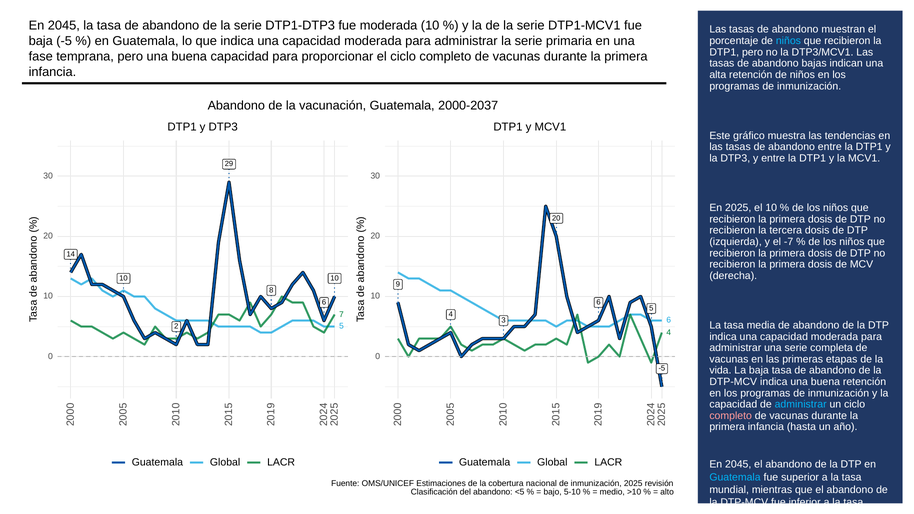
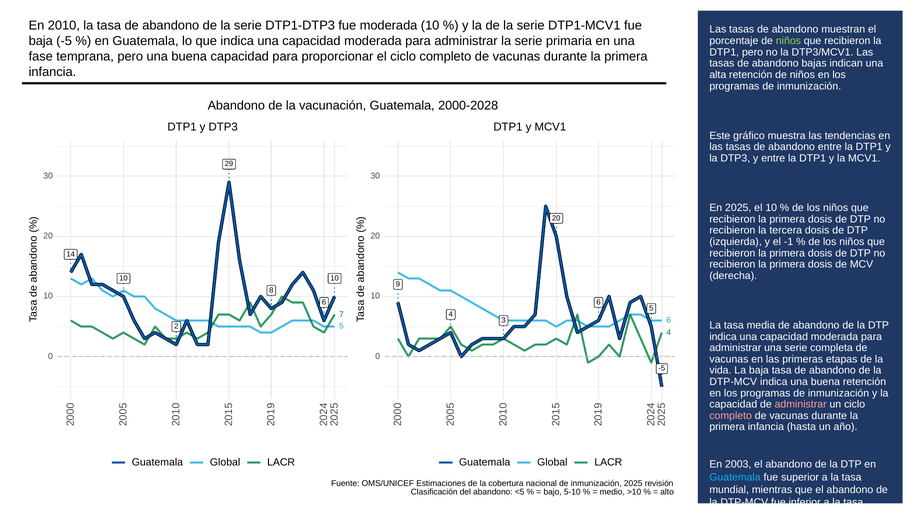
2045: 2045 -> 2010 (64, 26)
niños colour: light blue -> light green (788, 41)
2000-2037: 2000-2037 -> 2000-2028 (468, 106)
-7: -7 -> -1 (789, 242)
administrar colour: light blue -> pink (801, 405)
2045: 2045 -> 2003 (738, 465)
